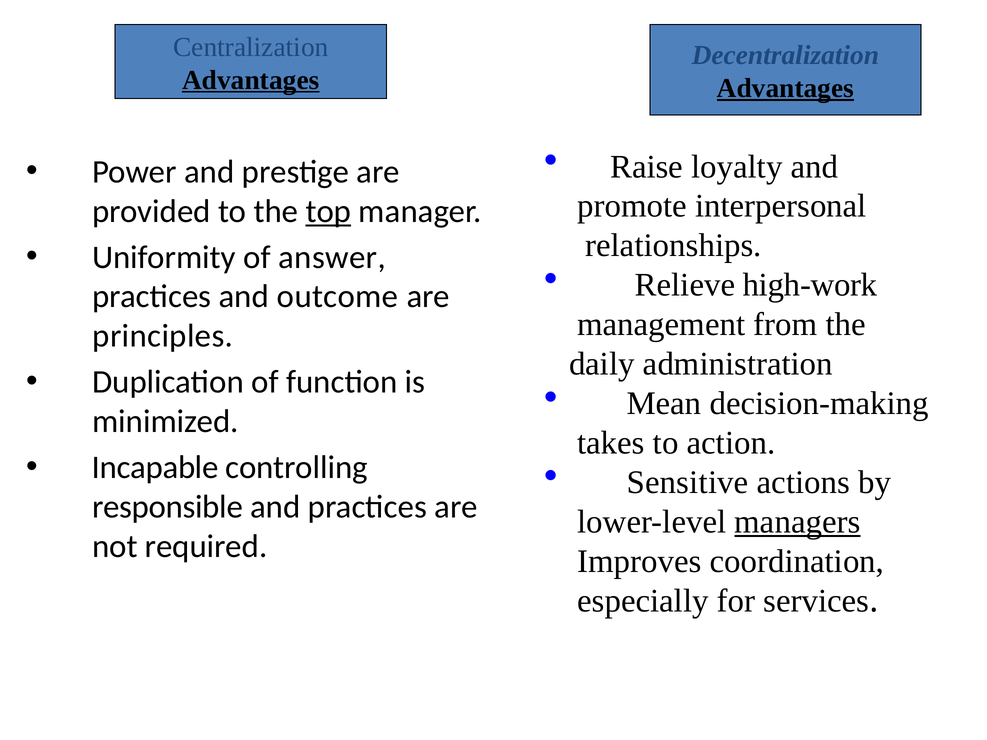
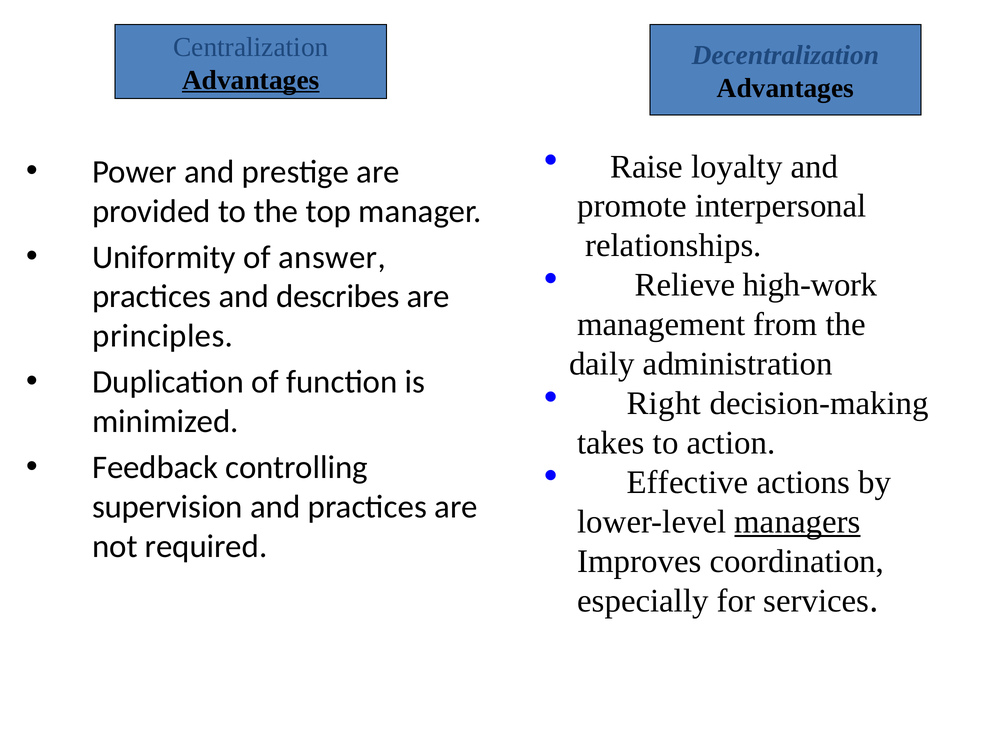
Advantages underline: present -> none (785, 88)
top underline: present -> none (328, 211)
outcome: outcome -> describes (338, 297)
Mean: Mean -> Right (664, 404)
Incapable: Incapable -> Feedback (155, 468)
Sensitive: Sensitive -> Effective (688, 483)
responsible: responsible -> supervision (167, 507)
